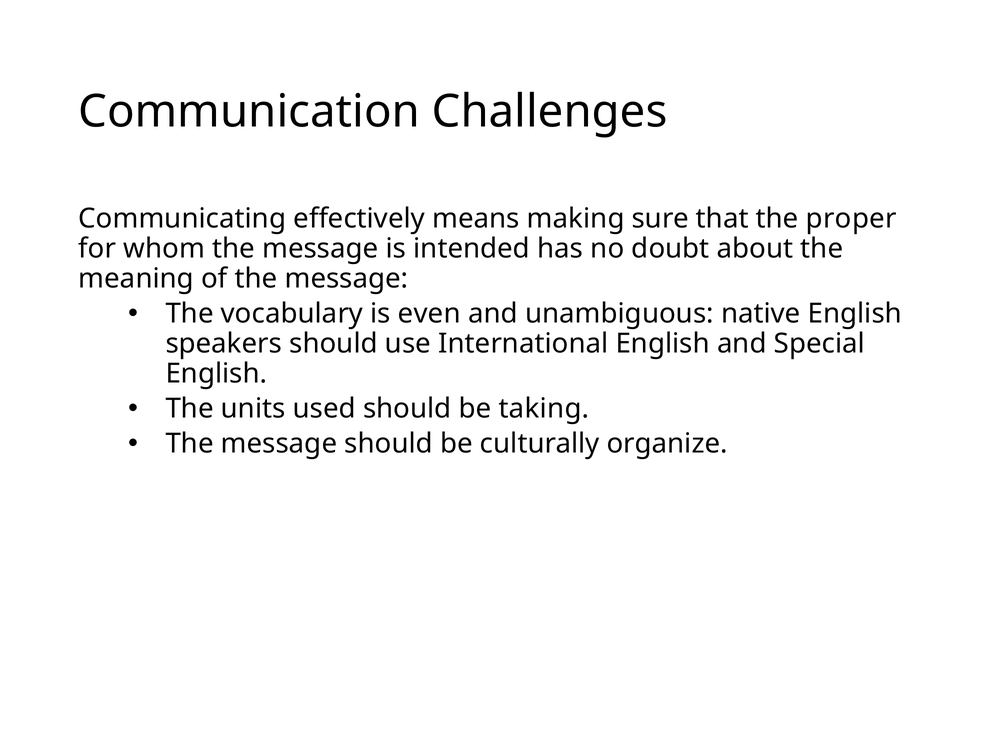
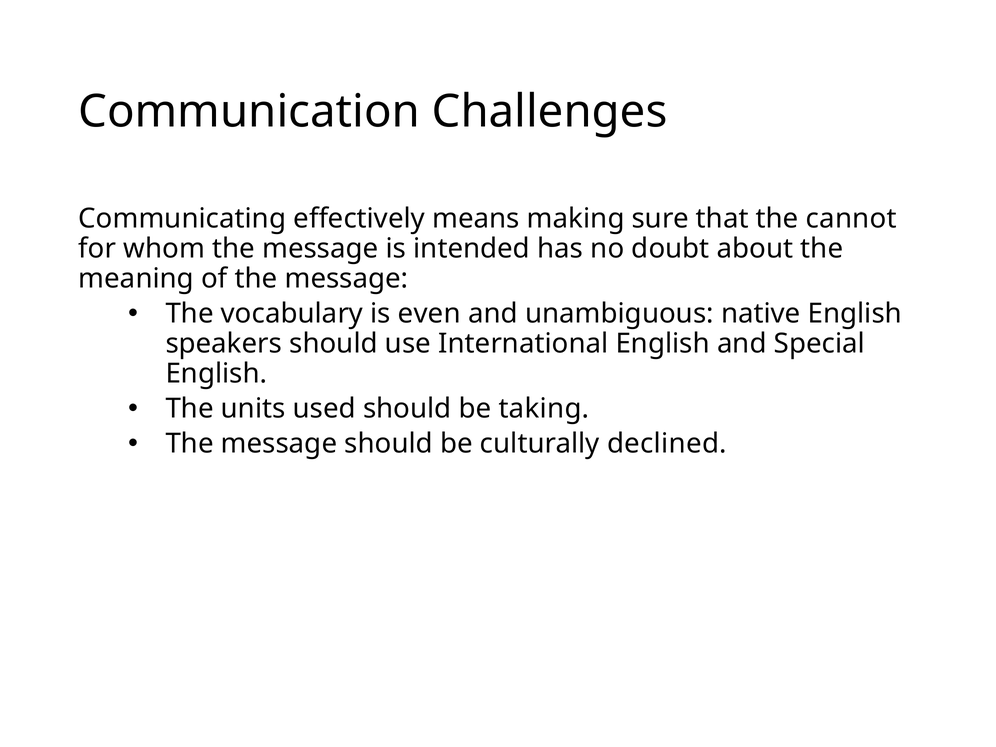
proper: proper -> cannot (851, 219)
organize: organize -> declined (667, 444)
